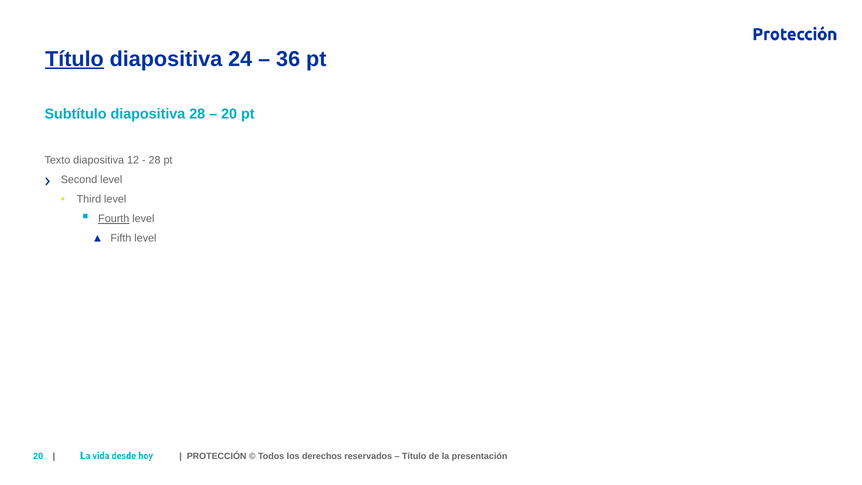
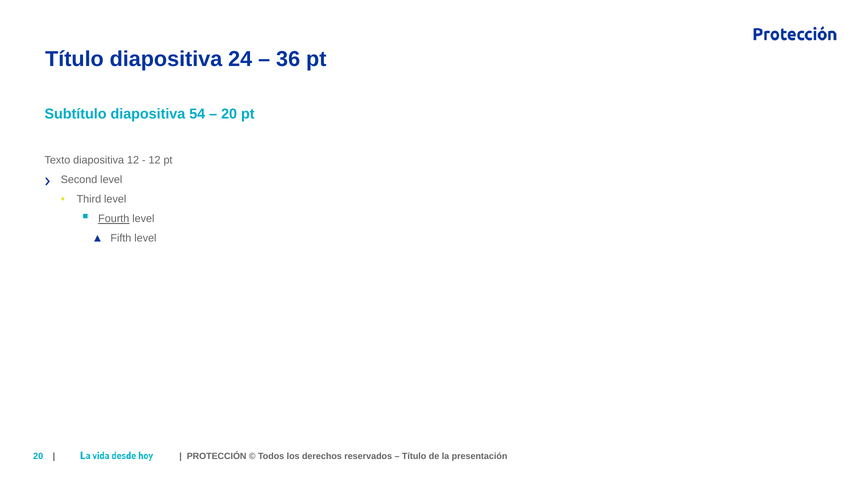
Título underline: present -> none (74, 59)
diapositiva 28: 28 -> 54 (197, 114)
28: 28 -> 12 (155, 160)
